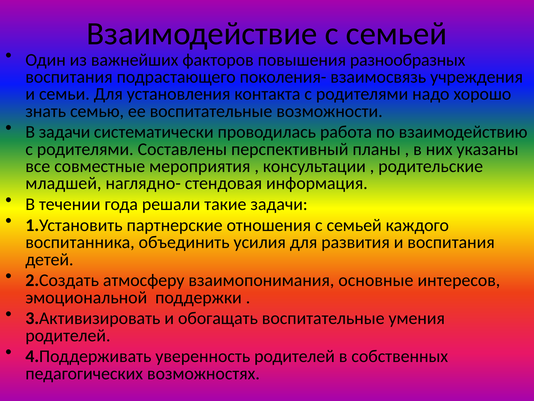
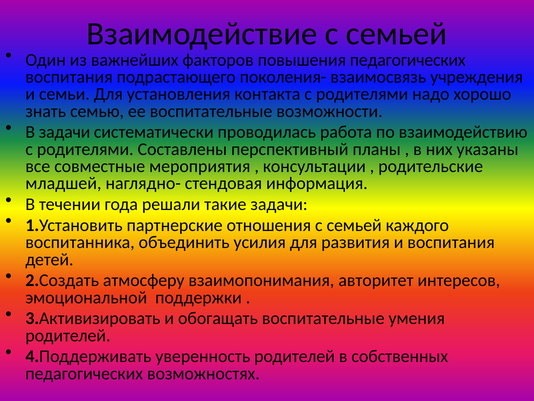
повышения разнообразных: разнообразных -> педагогических (408, 60)
основные: основные -> авторитет (376, 280)
